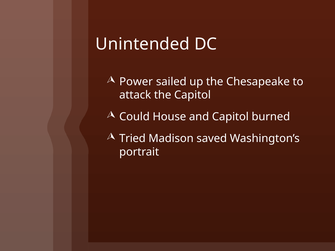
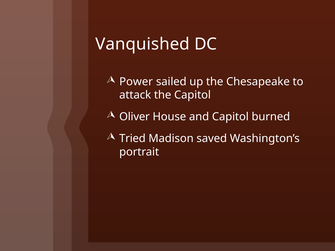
Unintended: Unintended -> Vanquished (143, 44)
Could: Could -> Oliver (135, 117)
